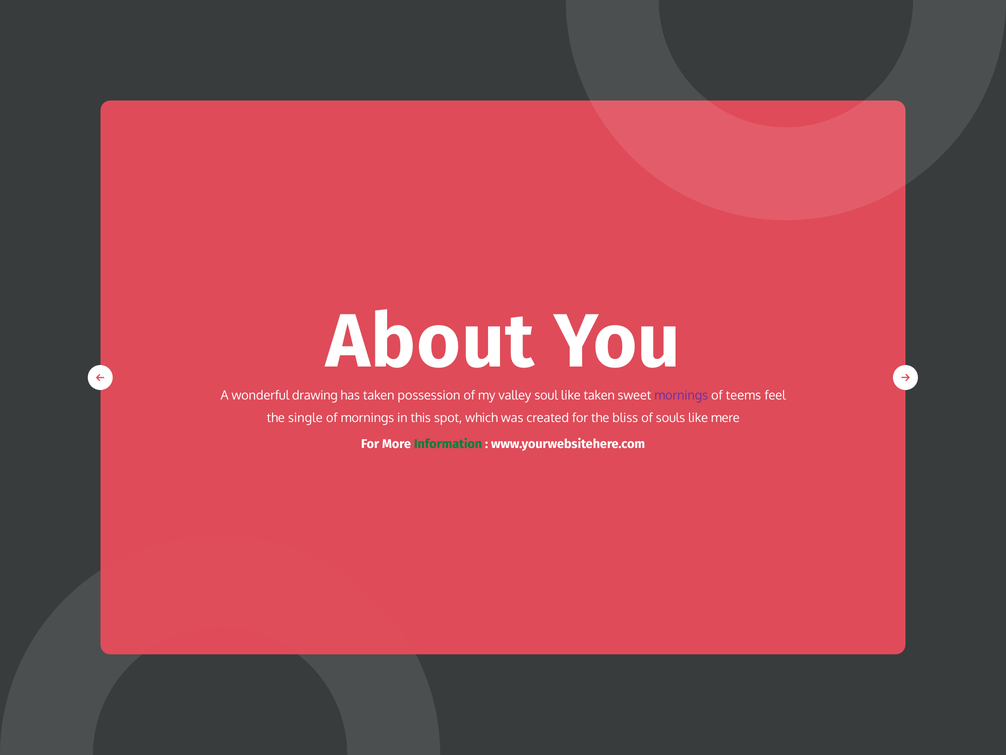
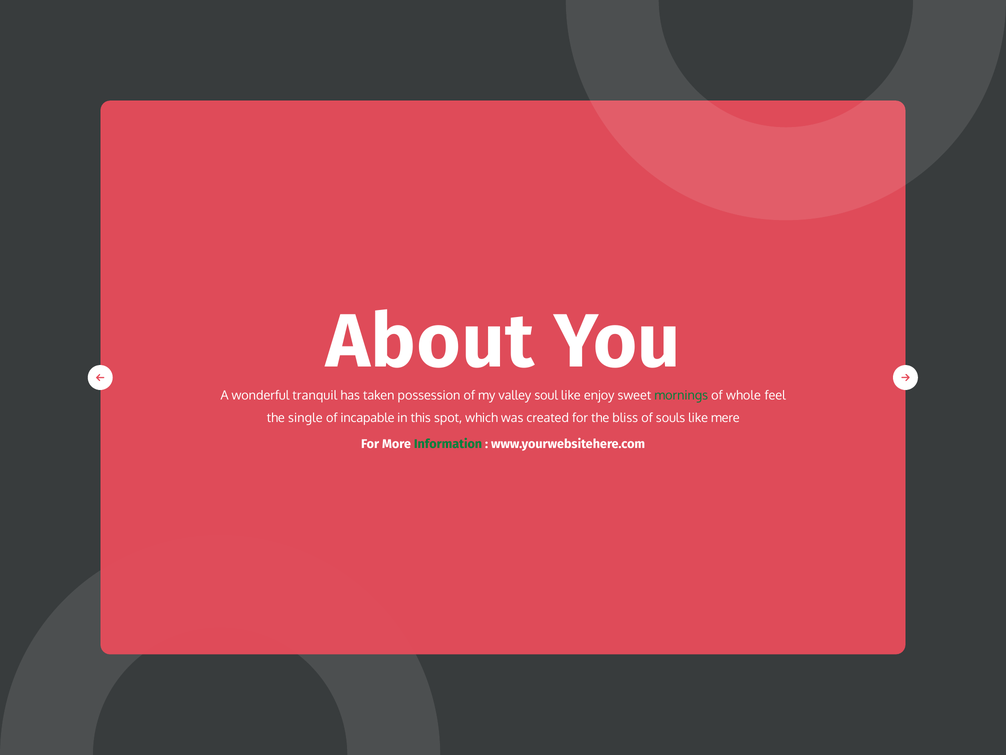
drawing: drawing -> tranquil (315, 395)
like taken: taken -> enjoy (599, 395)
mornings colour: purple -> green (681, 395)
teems: teems -> whole (743, 395)
of mornings: mornings -> incapable (367, 418)
